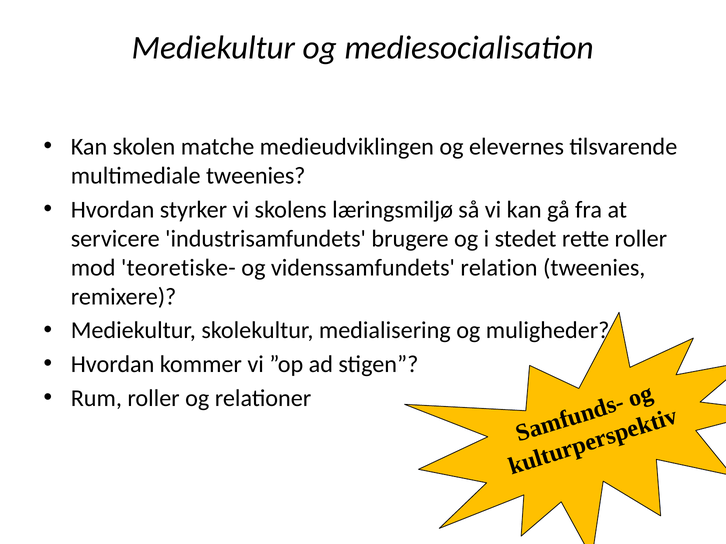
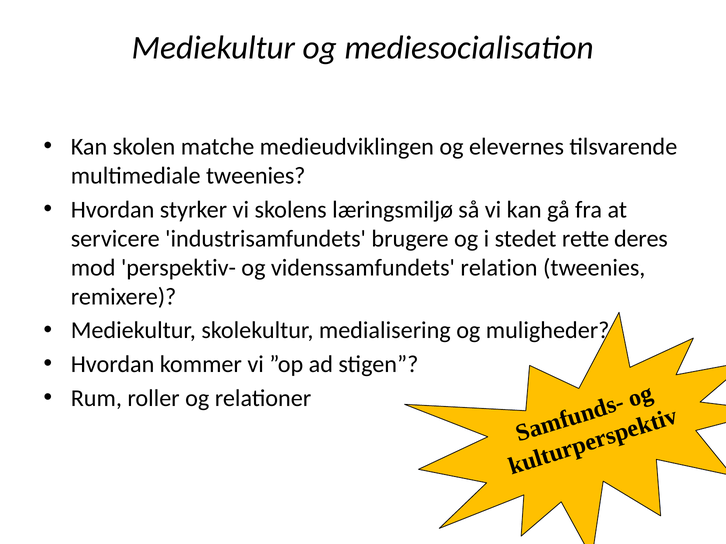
rette roller: roller -> deres (641, 239)
teoretiske-: teoretiske- -> perspektiv- (178, 268)
